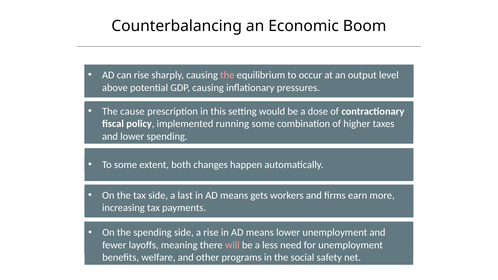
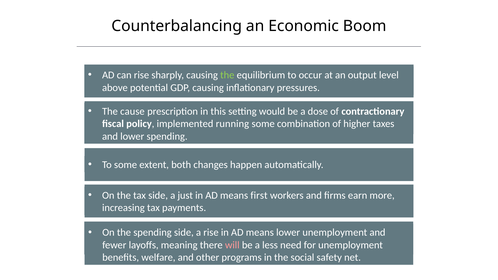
the colour: pink -> light green (227, 75)
last: last -> just (185, 195)
gets: gets -> first (259, 195)
